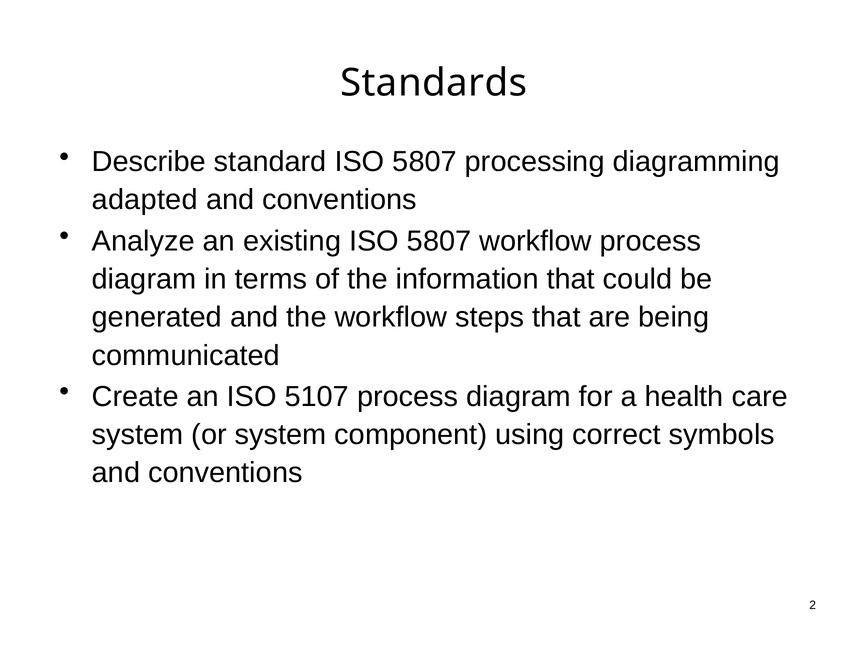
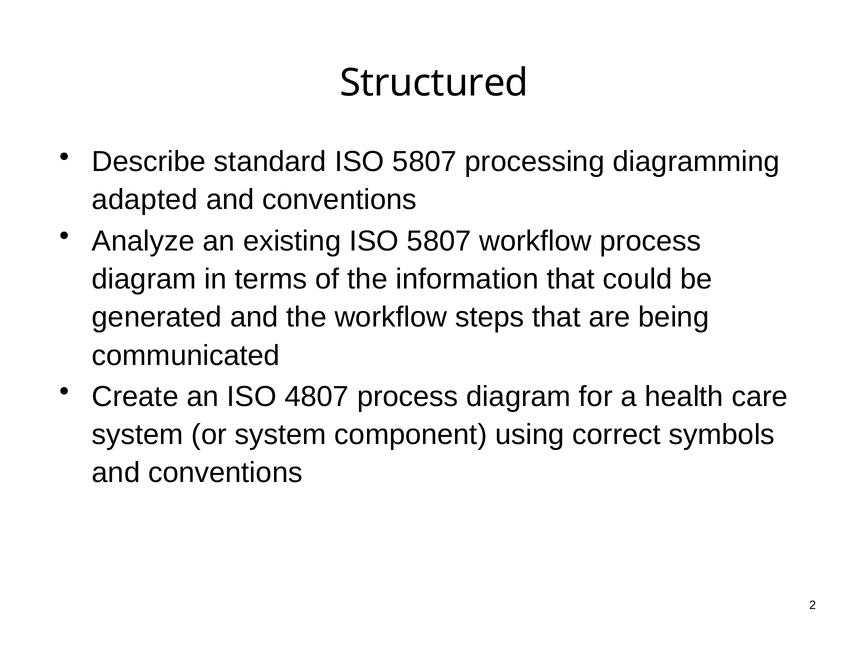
Standards: Standards -> Structured (434, 83)
5107: 5107 -> 4807 (317, 397)
